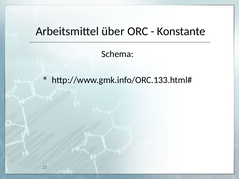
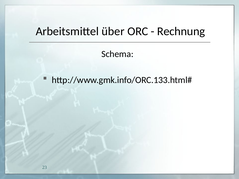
Konstante: Konstante -> Rechnung (181, 31)
